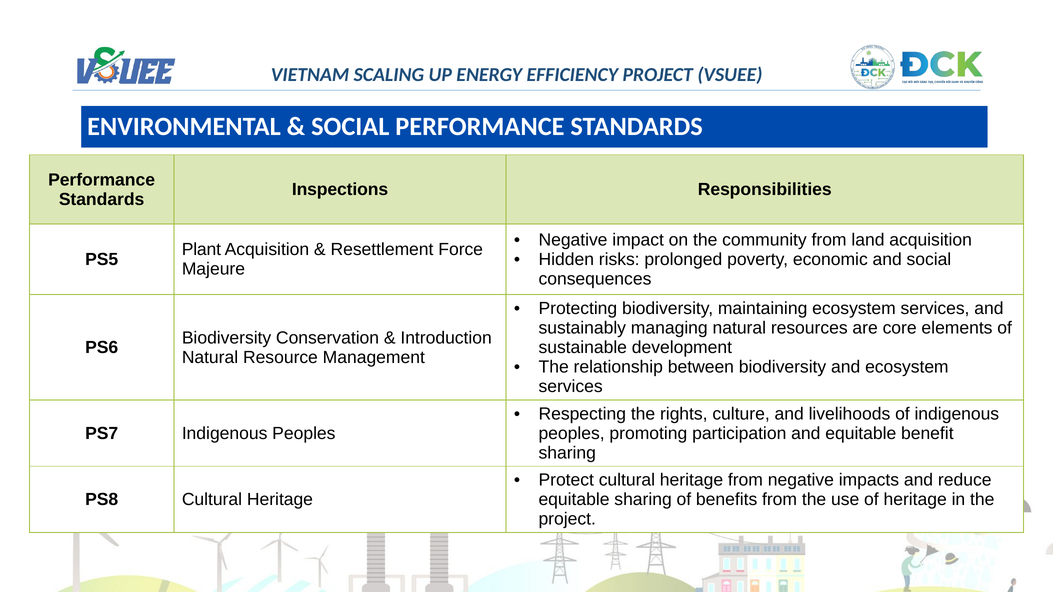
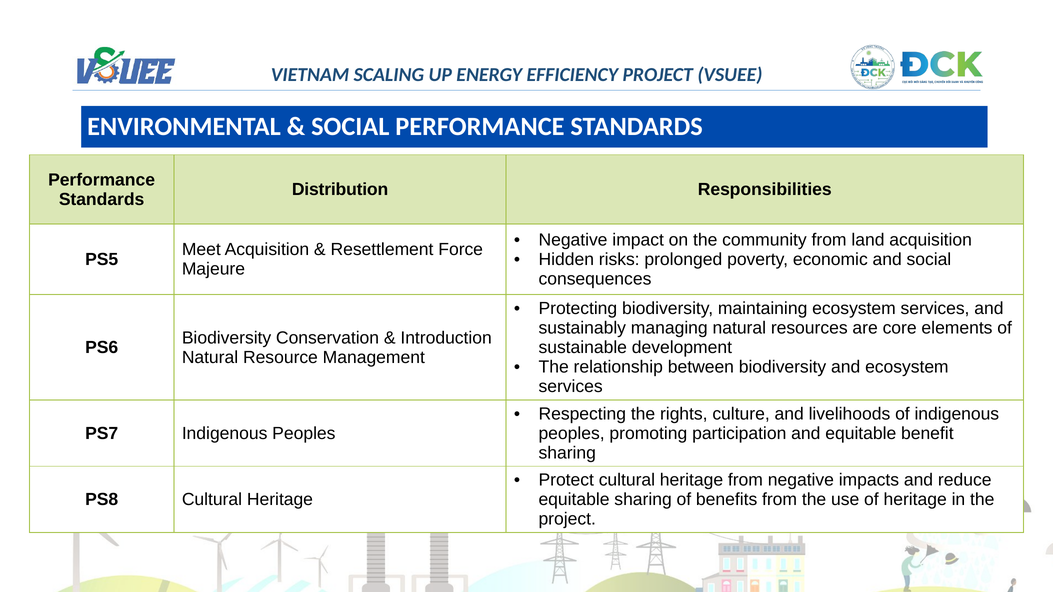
Inspections: Inspections -> Distribution (340, 190)
Plant: Plant -> Meet (201, 250)
